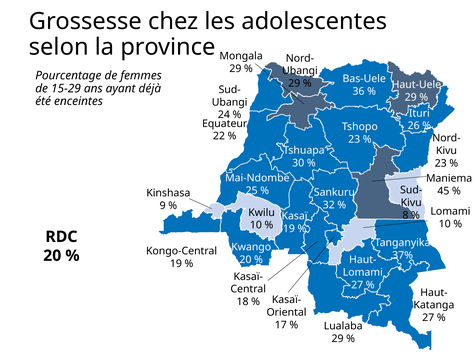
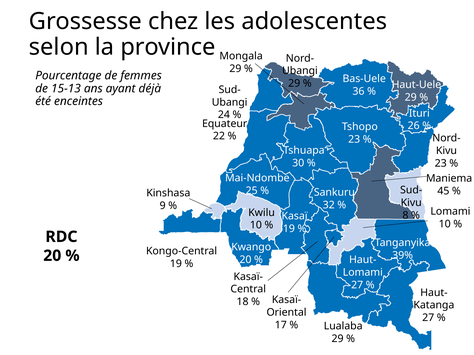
15-29: 15-29 -> 15-13 (66, 89)
37%: 37% -> 39% (403, 256)
